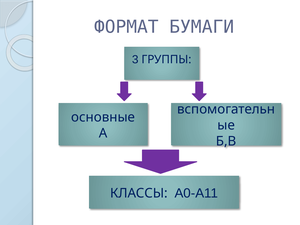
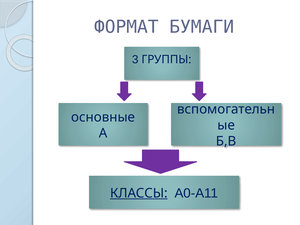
КЛАССЫ underline: none -> present (139, 193)
